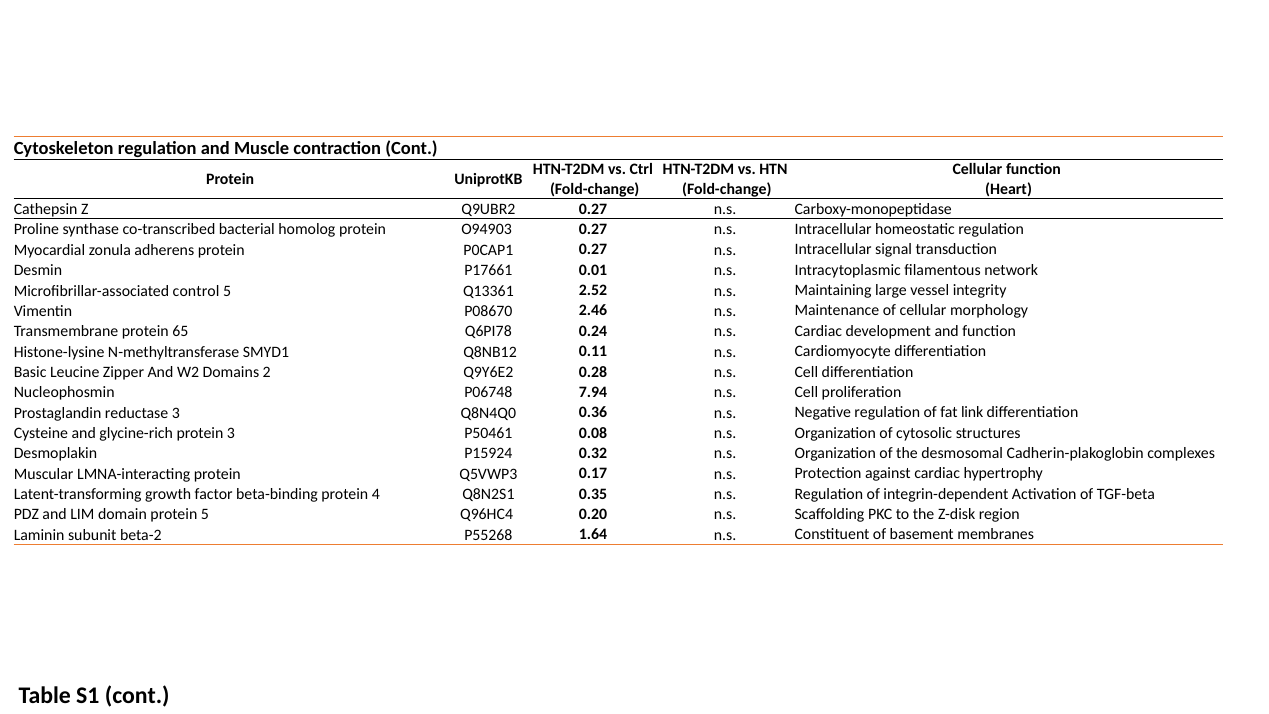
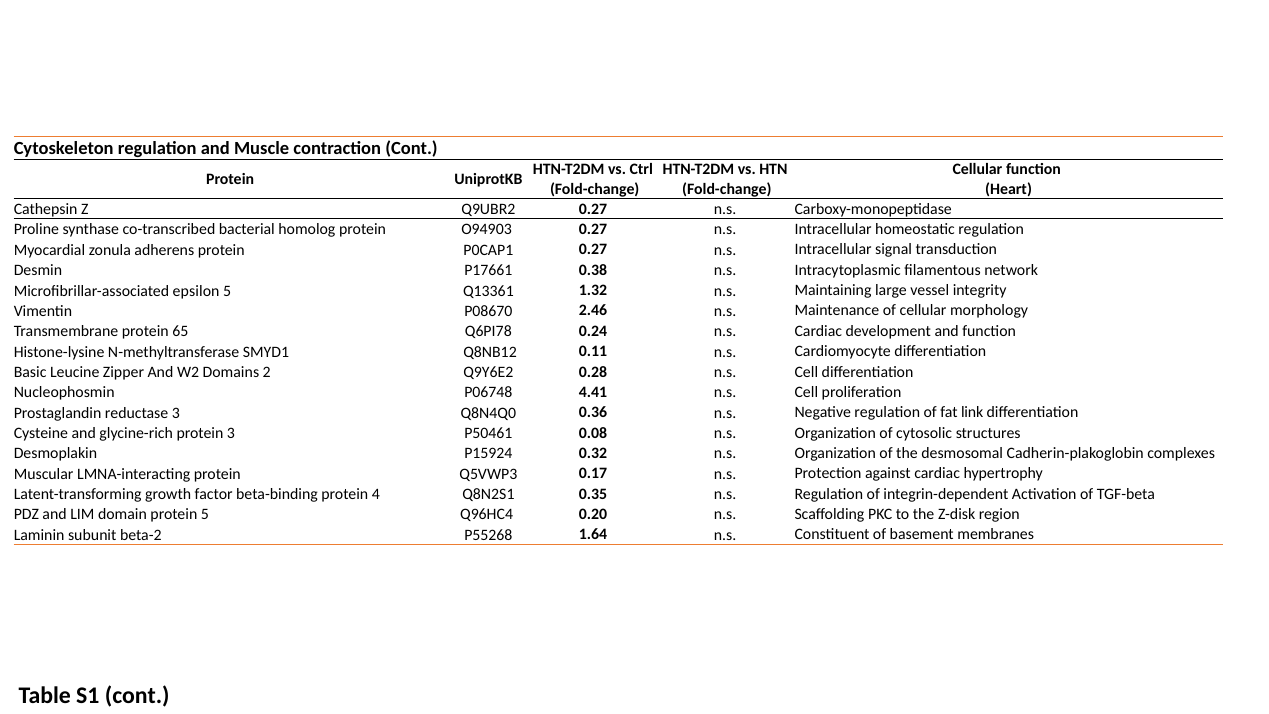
0.01: 0.01 -> 0.38 (593, 270)
control: control -> epsilon (196, 291)
2.52: 2.52 -> 1.32 (593, 290)
7.94: 7.94 -> 4.41 (593, 392)
